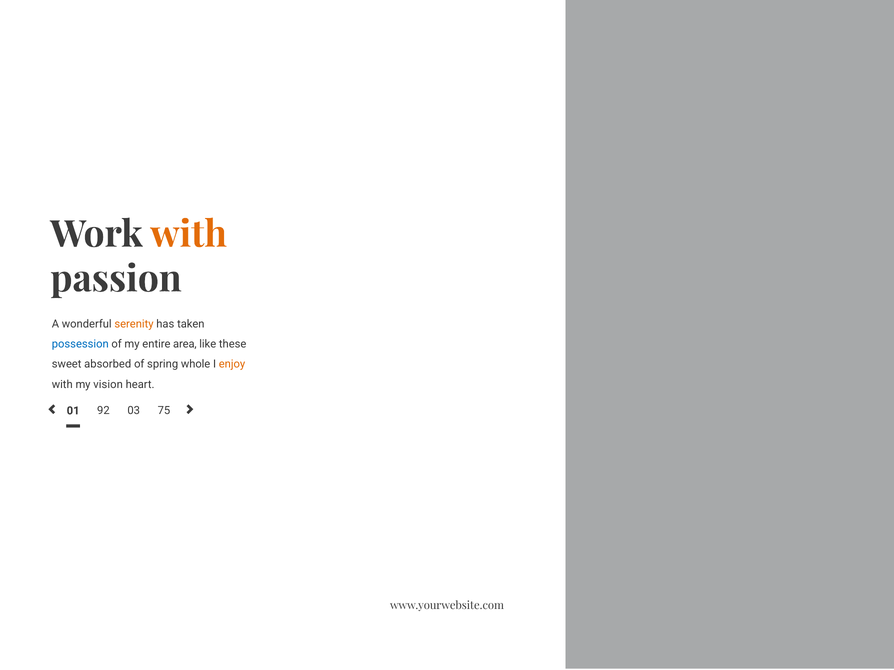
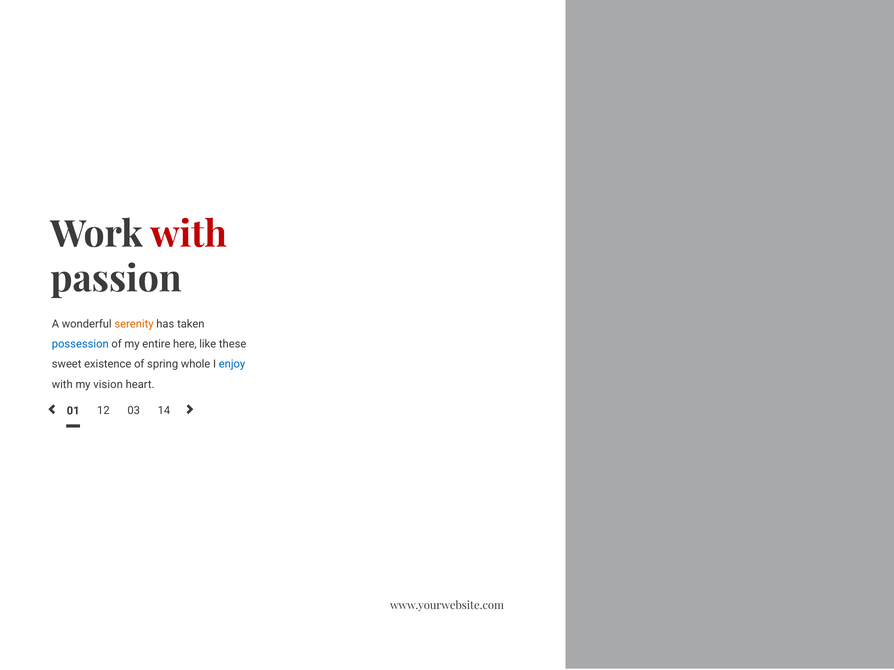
with colour: orange -> red (189, 235)
area: area -> here (185, 344)
absorbed: absorbed -> existence (108, 364)
enjoy colour: orange -> blue (232, 364)
92: 92 -> 12 (103, 411)
75: 75 -> 14 (164, 411)
